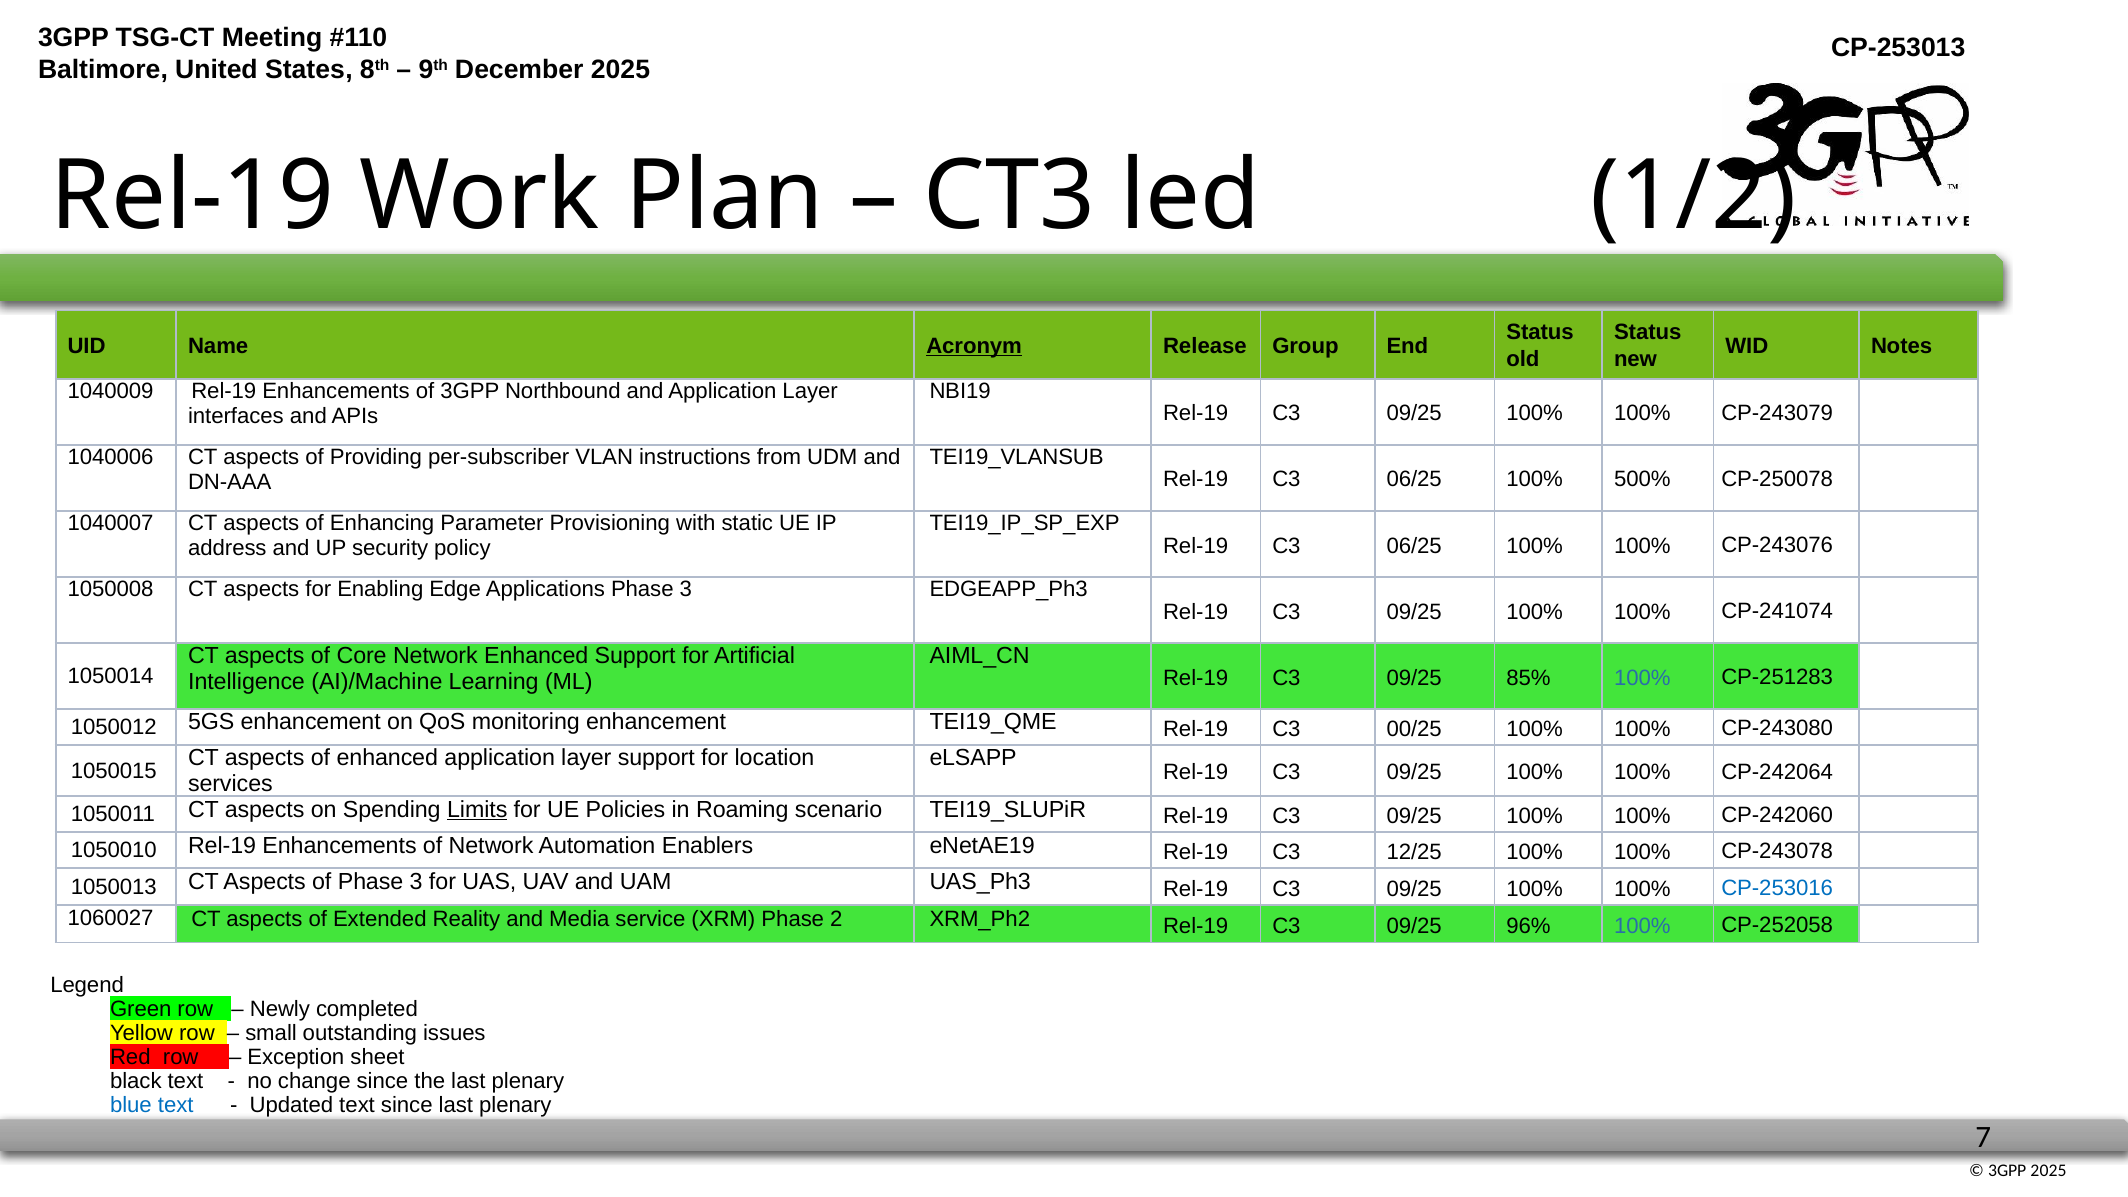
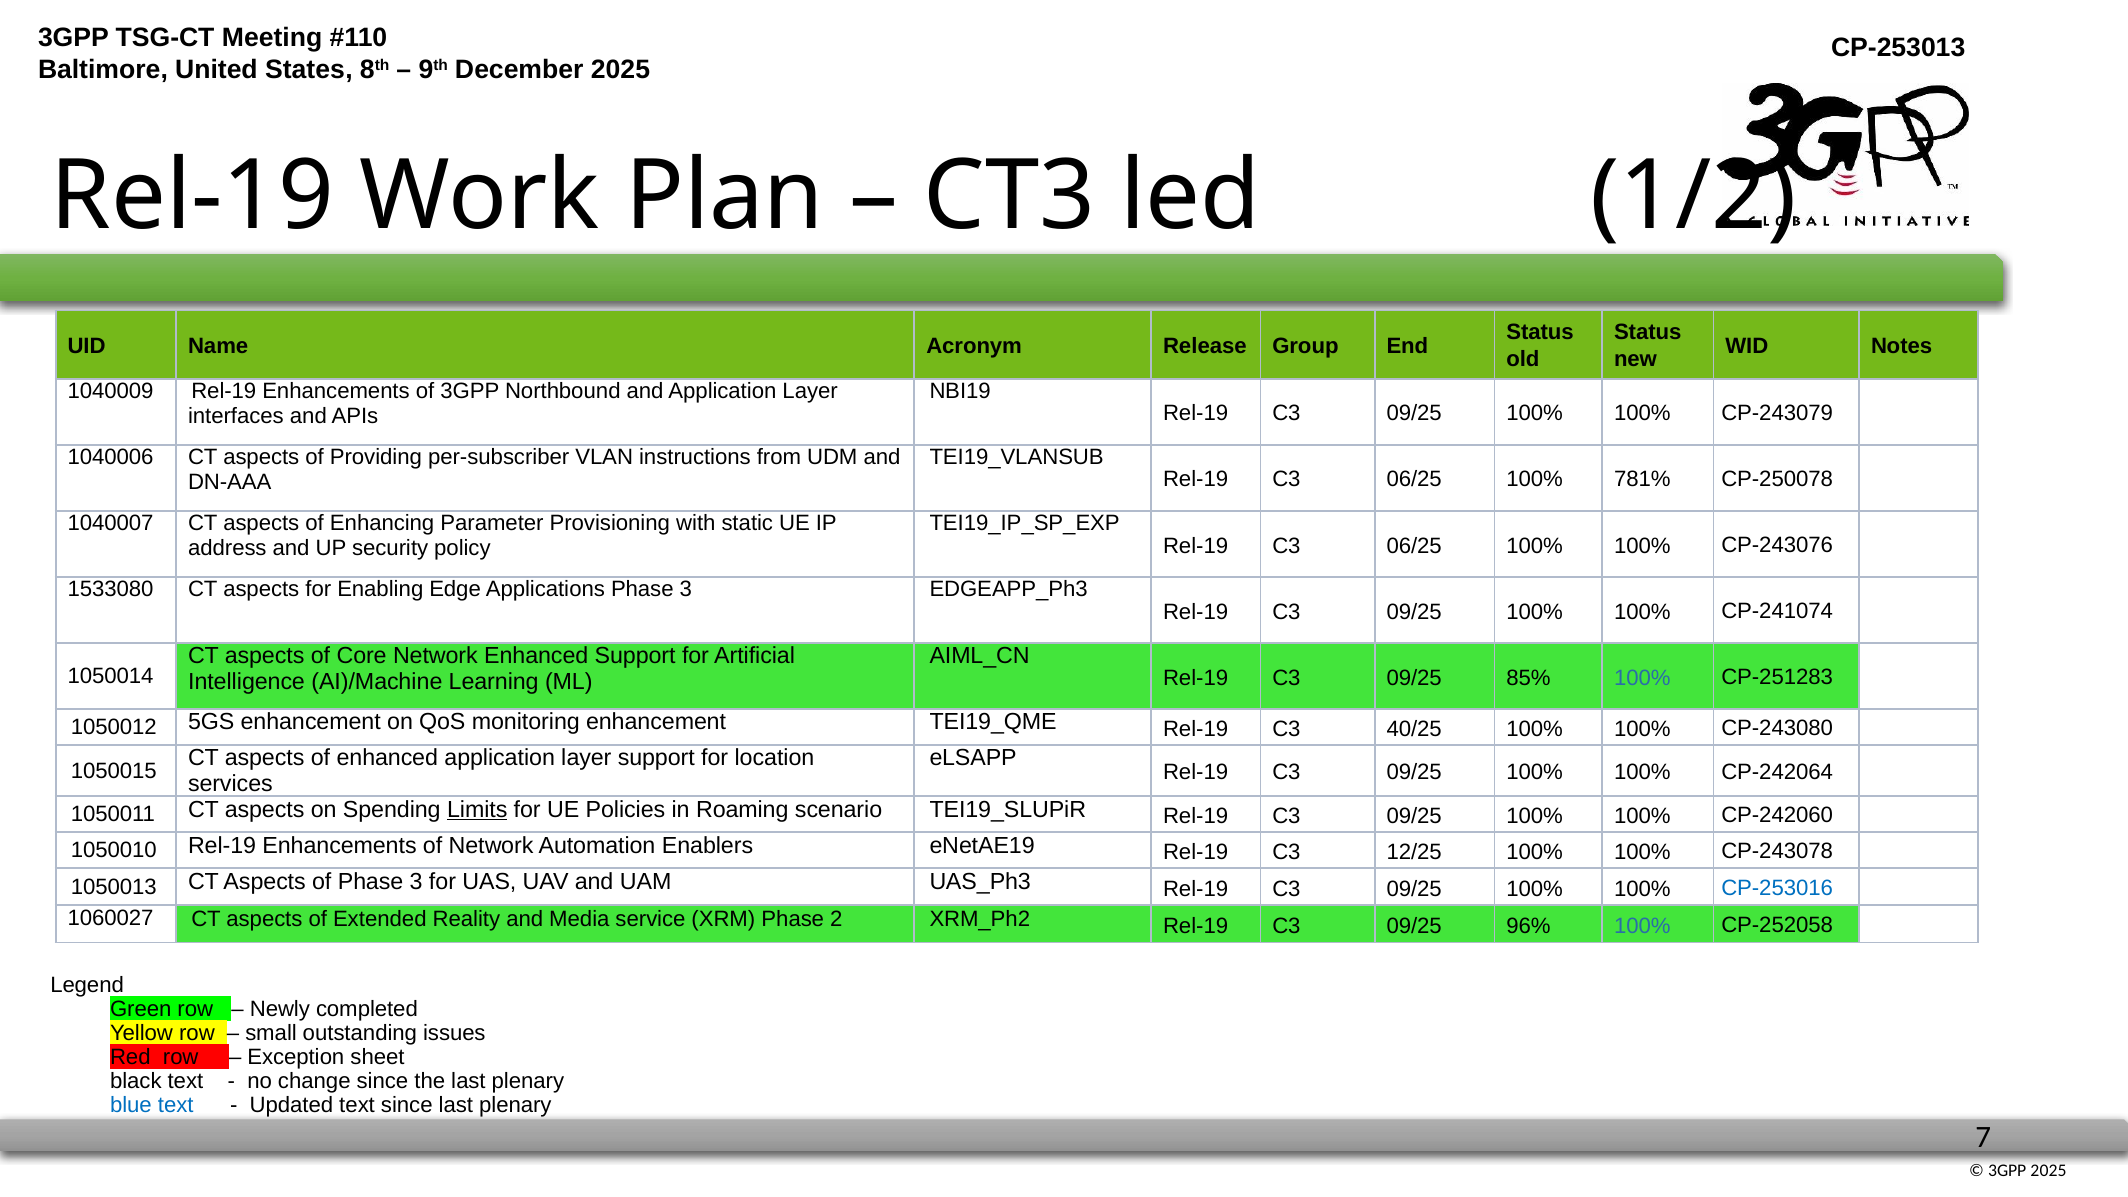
Acronym underline: present -> none (974, 346)
500%: 500% -> 781% (1642, 480)
1050008: 1050008 -> 1533080 (111, 589)
00/25: 00/25 -> 40/25 (1414, 729)
